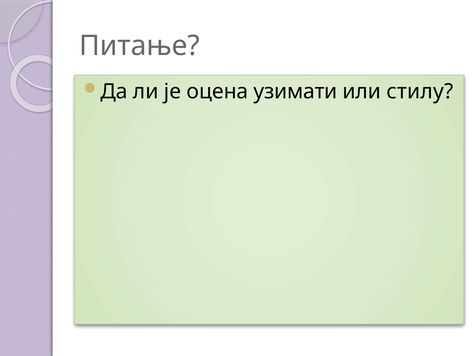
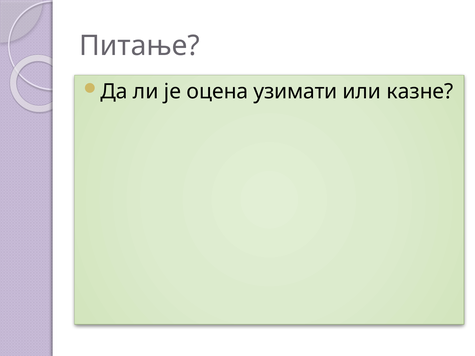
стилу: стилу -> казне (420, 92)
